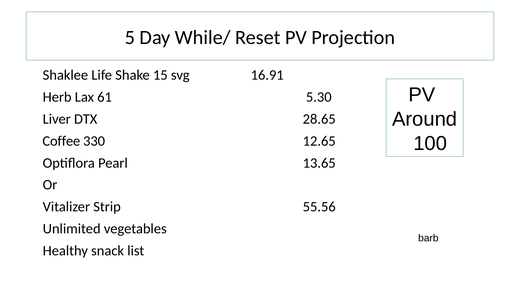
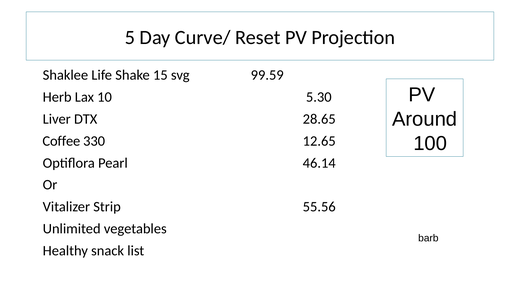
While/: While/ -> Curve/ (203, 37)
16.91: 16.91 -> 99.59 (267, 75)
61: 61 -> 10 (105, 97)
13.65: 13.65 -> 46.14 (319, 163)
